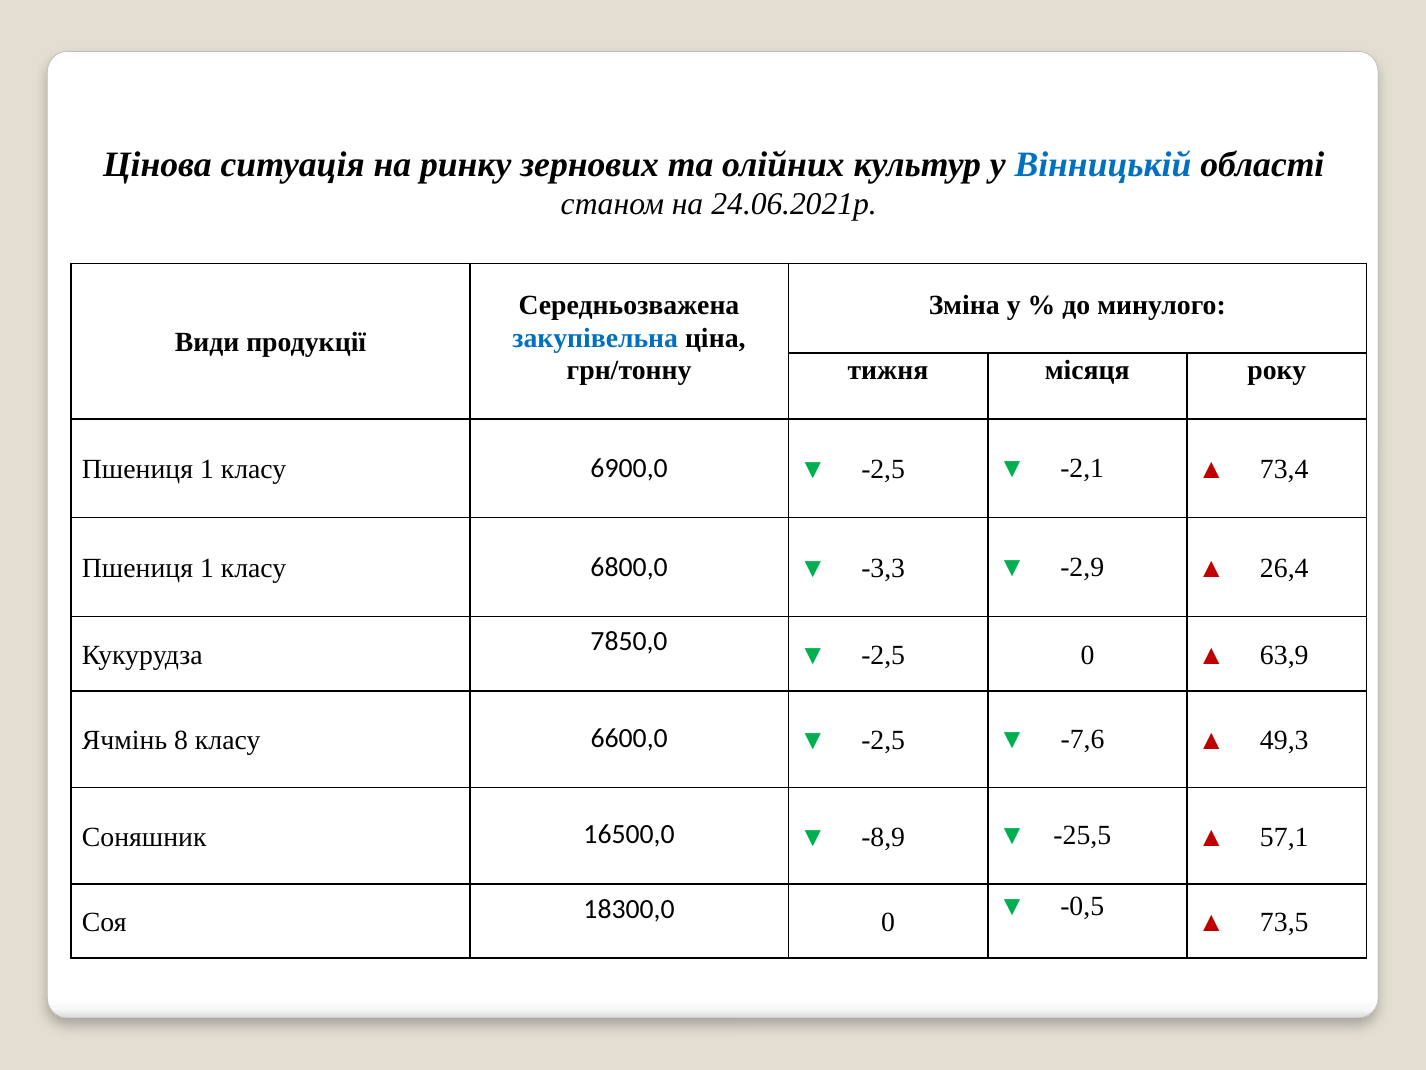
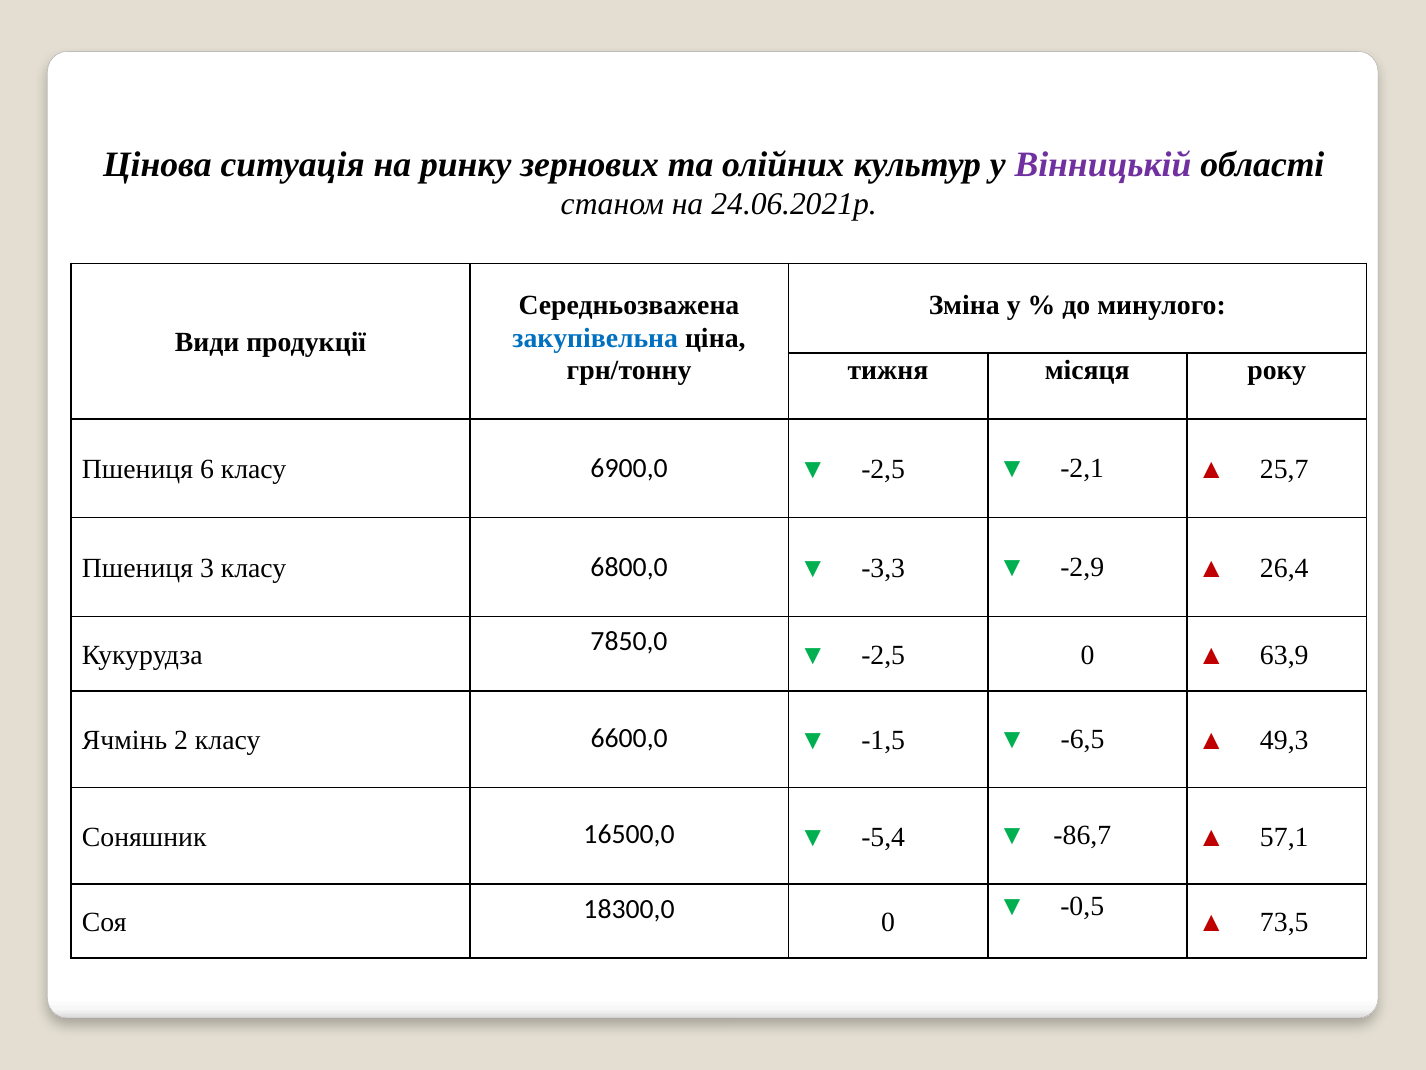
Вінницькій colour: blue -> purple (1103, 164)
1: 1 -> 6 (207, 469)
73,4: 73,4 -> 25,7 (1284, 469)
1: 1 -> 3 (207, 568)
8: 8 -> 2 (181, 740)
-2,5: -2,5 -> -1,5 (883, 740)
-7,6: -7,6 -> -6,5 (1083, 739)
-8,9: -8,9 -> -5,4 (883, 837)
-25,5: -25,5 -> -86,7 (1082, 835)
